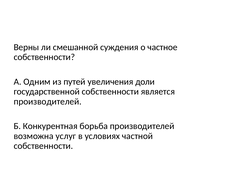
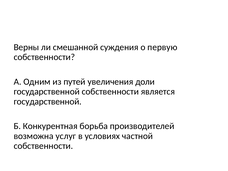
частное: частное -> первую (162, 47)
производителей: производителей -> государственной (48, 102)
